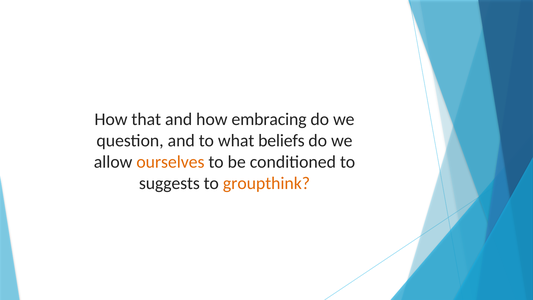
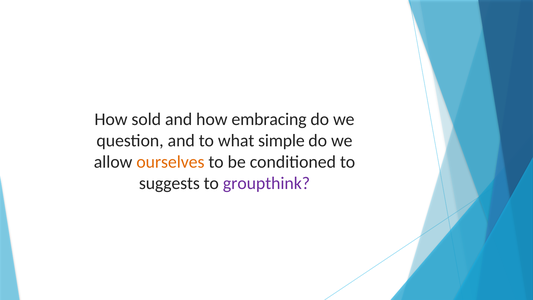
that: that -> sold (146, 119)
beliefs: beliefs -> simple (281, 140)
groupthink colour: orange -> purple (266, 183)
